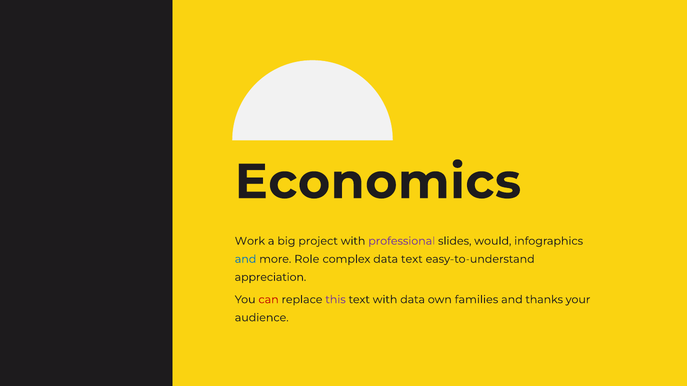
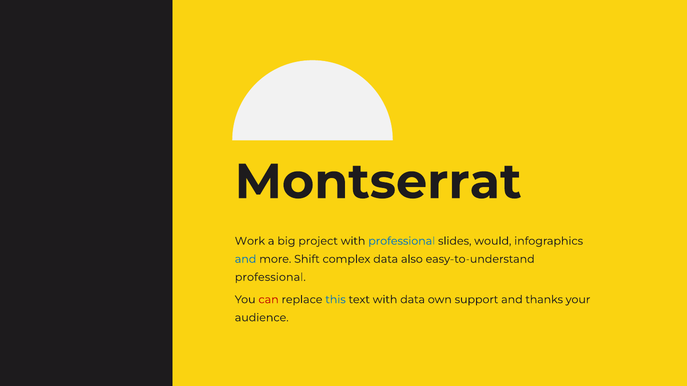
Economics: Economics -> Montserrat (378, 182)
professional colour: purple -> blue (402, 241)
Role: Role -> Shift (307, 259)
data text: text -> also (412, 259)
appreciation: appreciation -> professional (270, 278)
this colour: purple -> blue (336, 300)
families: families -> support (477, 300)
